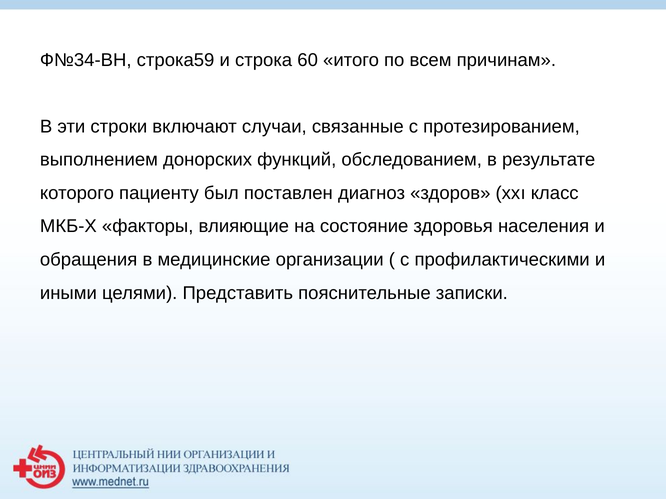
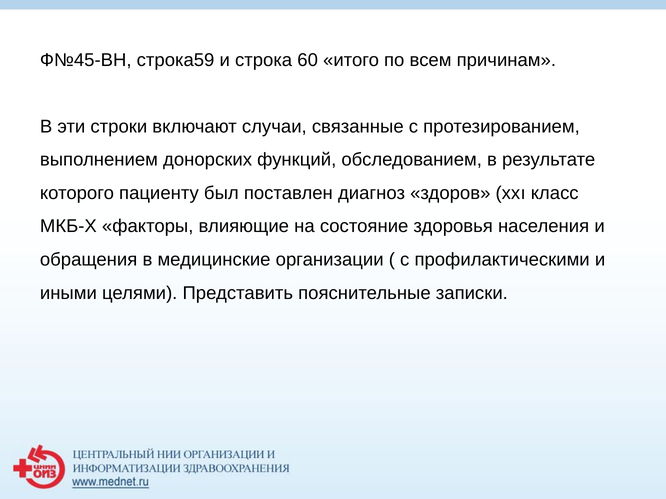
Ф№34-ВН: Ф№34-ВН -> Ф№45-ВН (86, 60)
